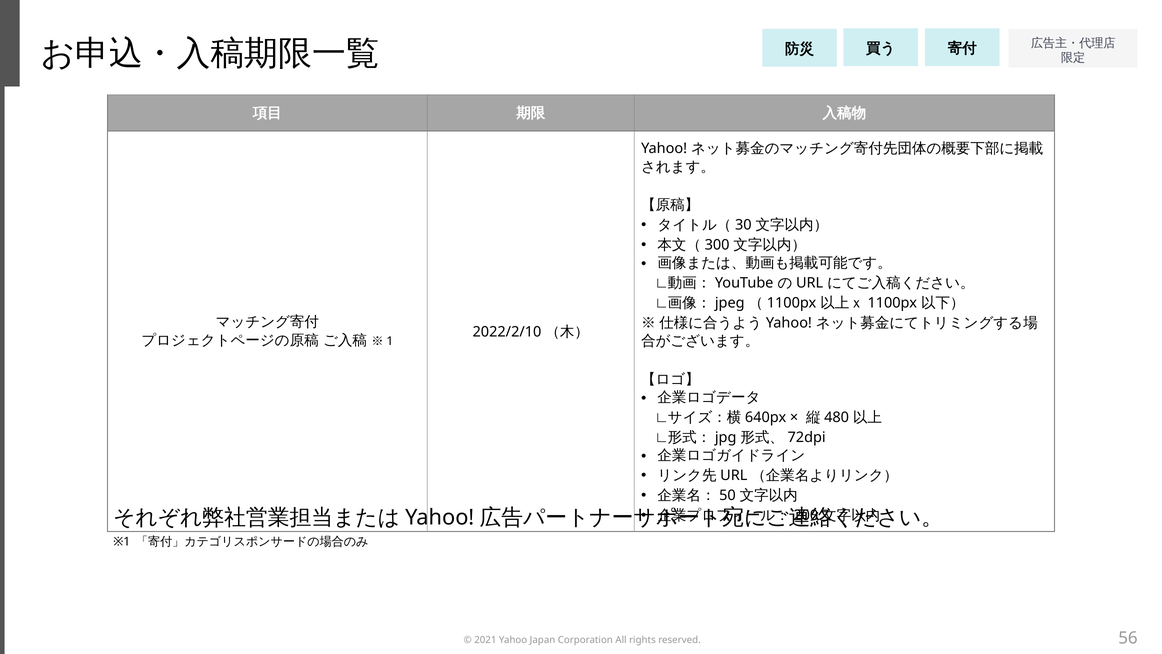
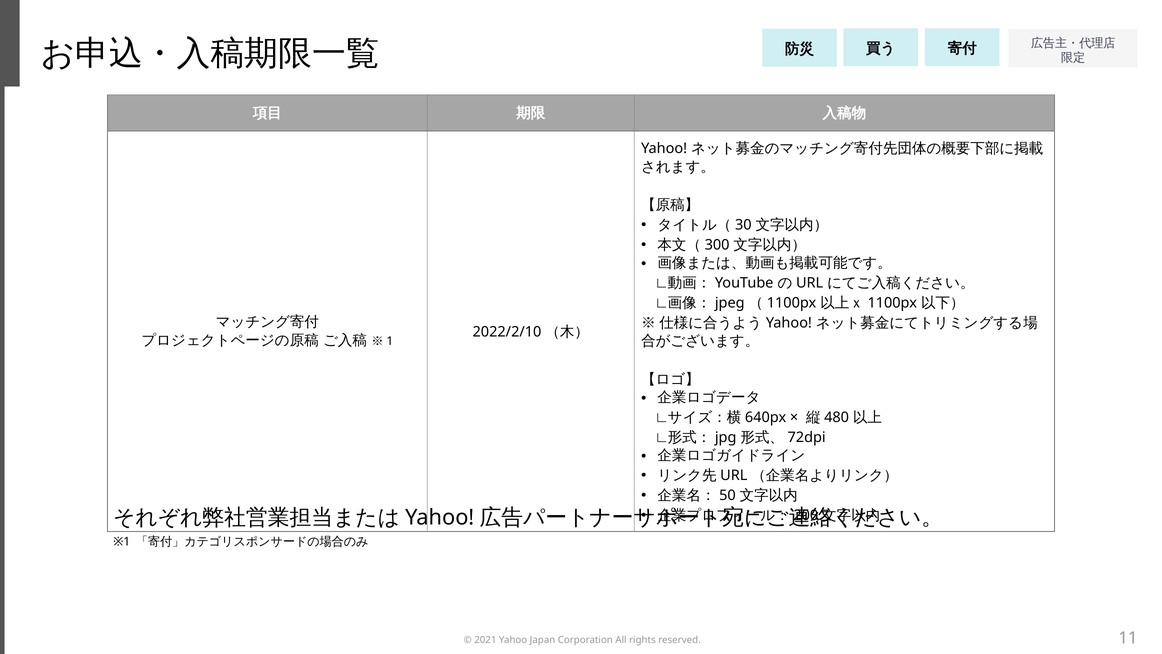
56: 56 -> 11 (1128, 638)
